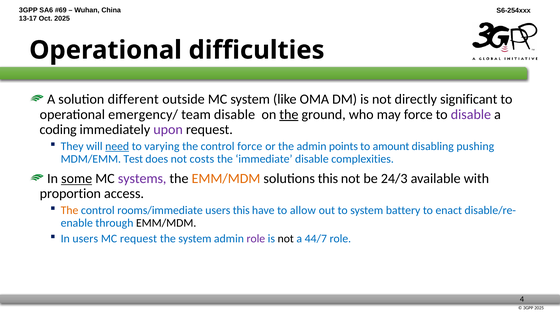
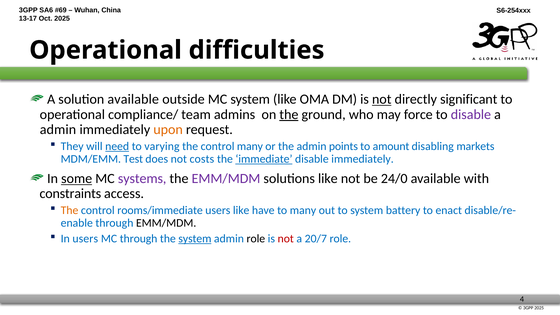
solution different: different -> available (133, 99)
not underline: none -> present (382, 99)
emergency/: emergency/ -> compliance/ (143, 114)
team disable: disable -> admins (235, 114)
coding: coding -> admin (58, 130)
upon colour: purple -> orange (168, 130)
control force: force -> many (250, 146)
pushing: pushing -> markets (475, 146)
immediate underline: none -> present (264, 159)
disable complexities: complexities -> immediately (363, 159)
EMM/MDM colour: orange -> purple (226, 179)
solutions this: this -> like (328, 179)
24/3: 24/3 -> 24/0 (394, 179)
proportion: proportion -> constraints (70, 194)
users this: this -> like (241, 210)
to allow: allow -> many (303, 210)
MC request: request -> through (139, 239)
system underline: none -> present (195, 239)
role colour: purple -> black (256, 239)
not colour: black -> red (286, 239)
44/7: 44/7 -> 20/7 (316, 239)
